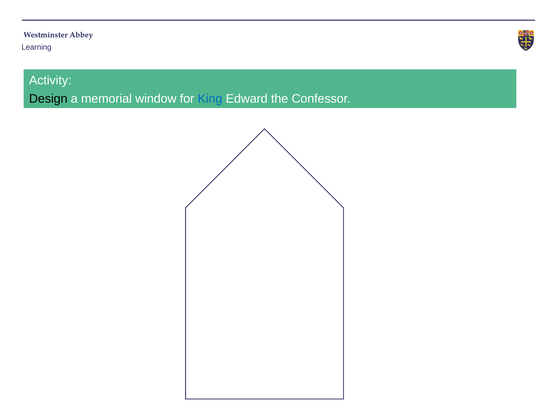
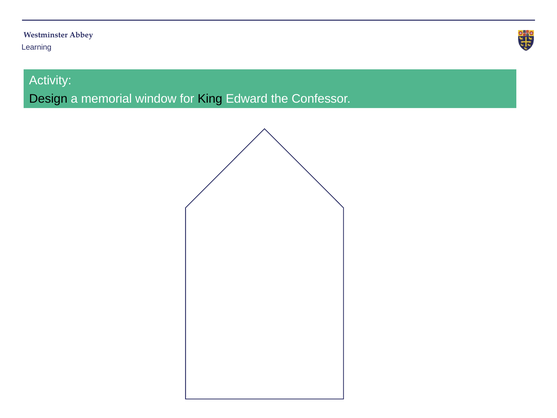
King colour: blue -> black (210, 99)
